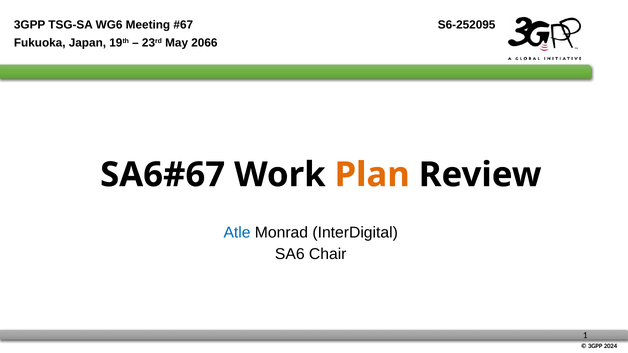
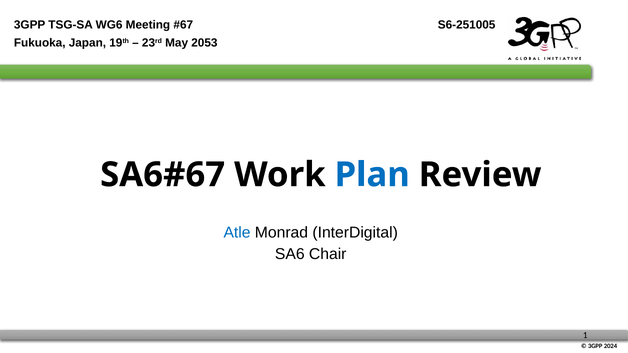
S6-252095: S6-252095 -> S6-251005 (467, 25)
2066: 2066 -> 2053 (204, 43)
Plan colour: orange -> blue (372, 175)
